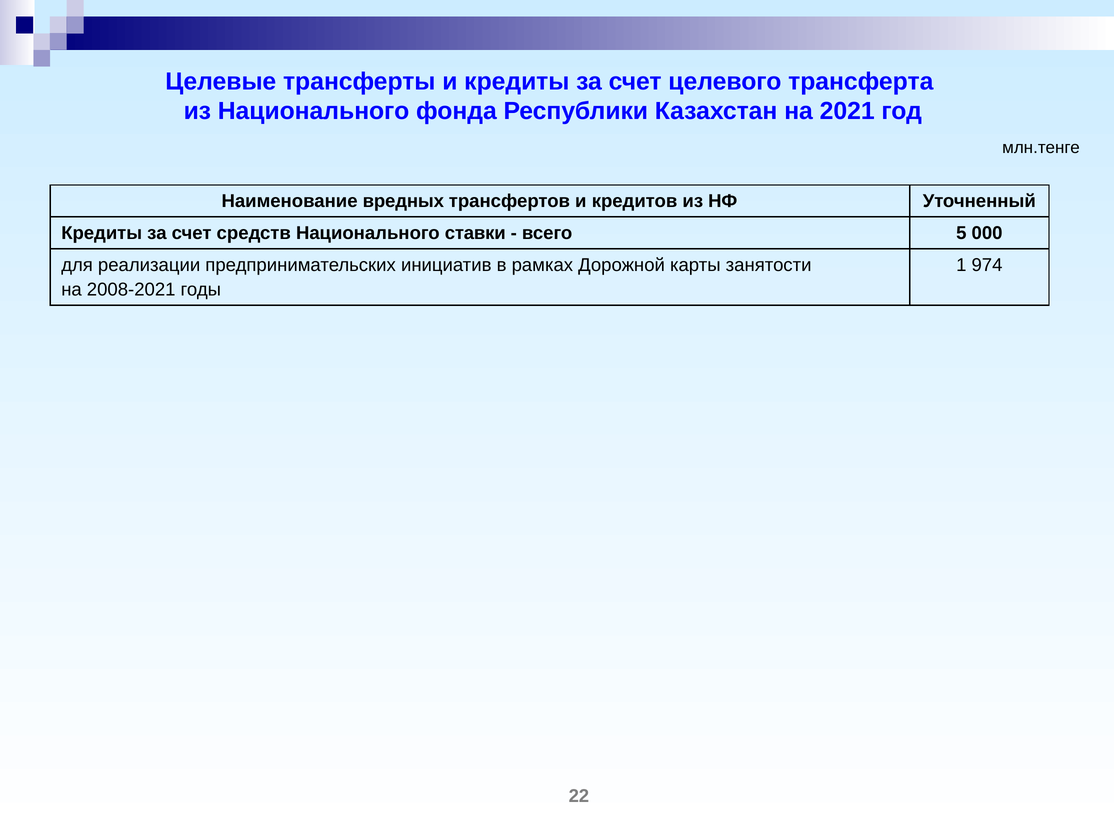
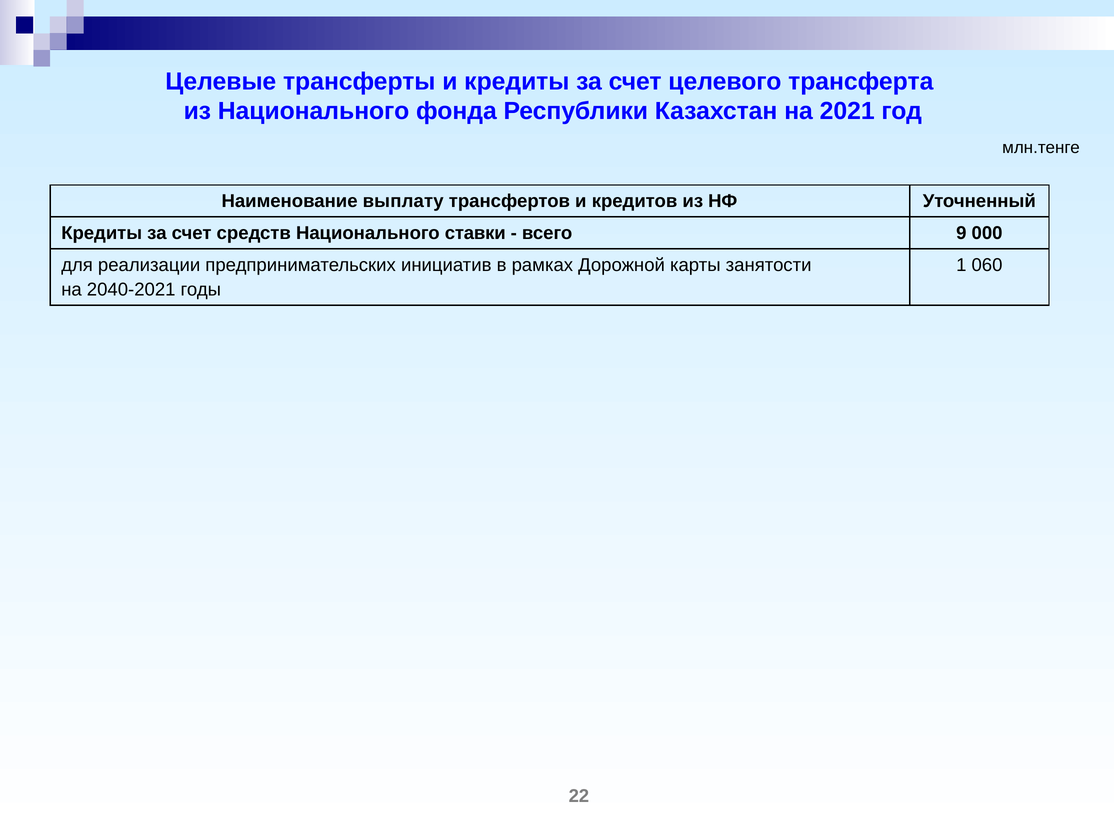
вредных: вредных -> выплату (403, 201)
5: 5 -> 9 (961, 233)
974: 974 -> 060 (987, 265)
2008-2021: 2008-2021 -> 2040-2021 (131, 289)
